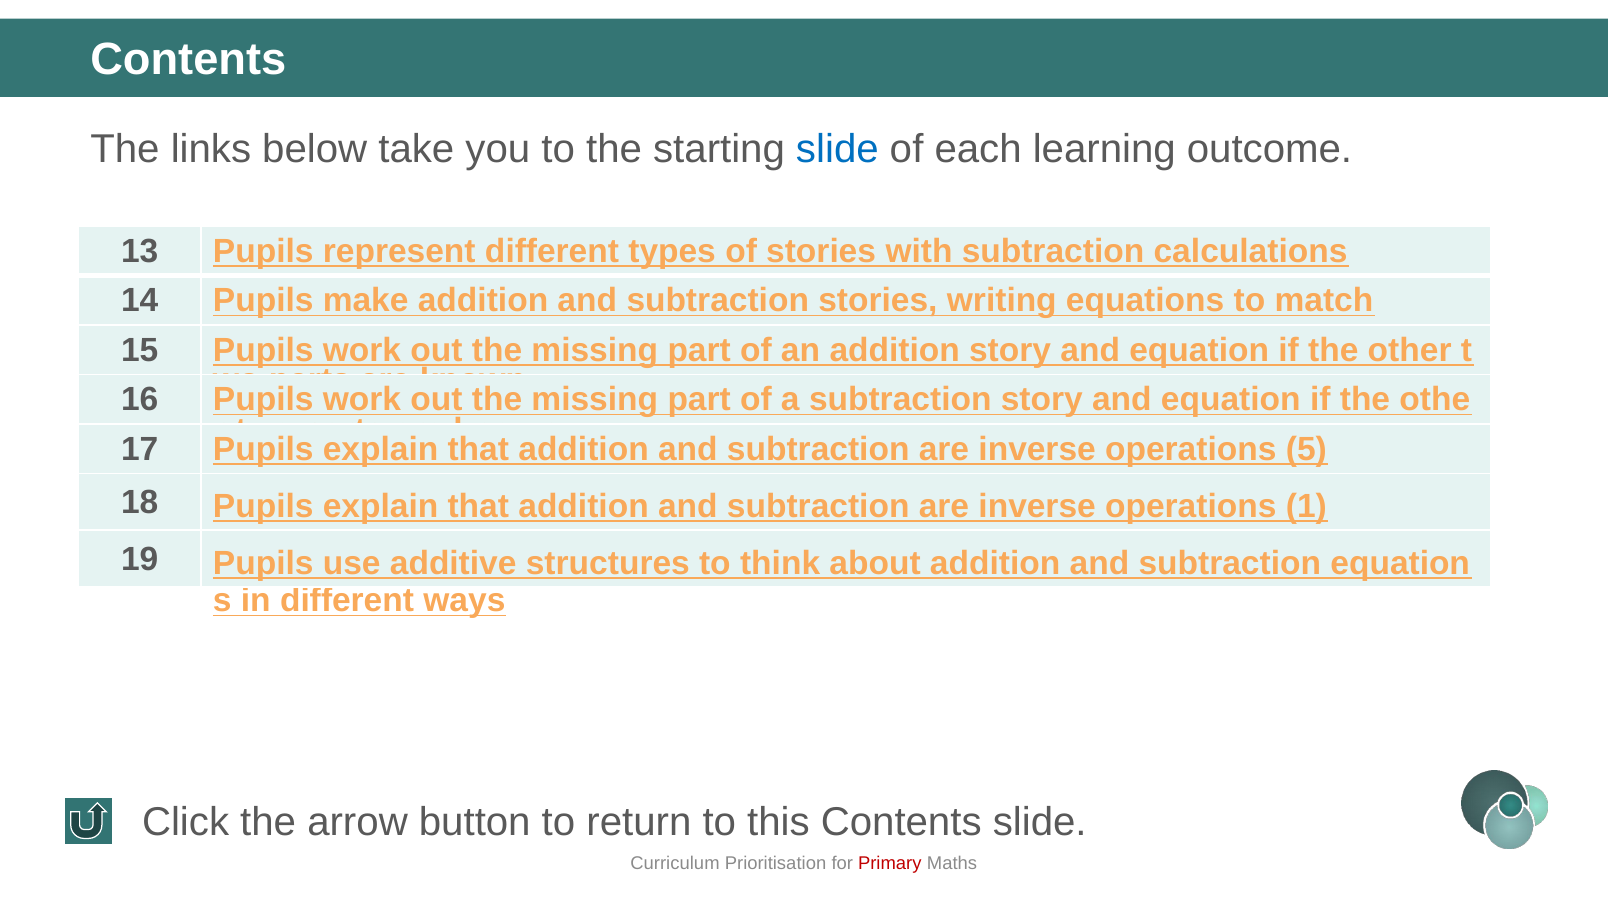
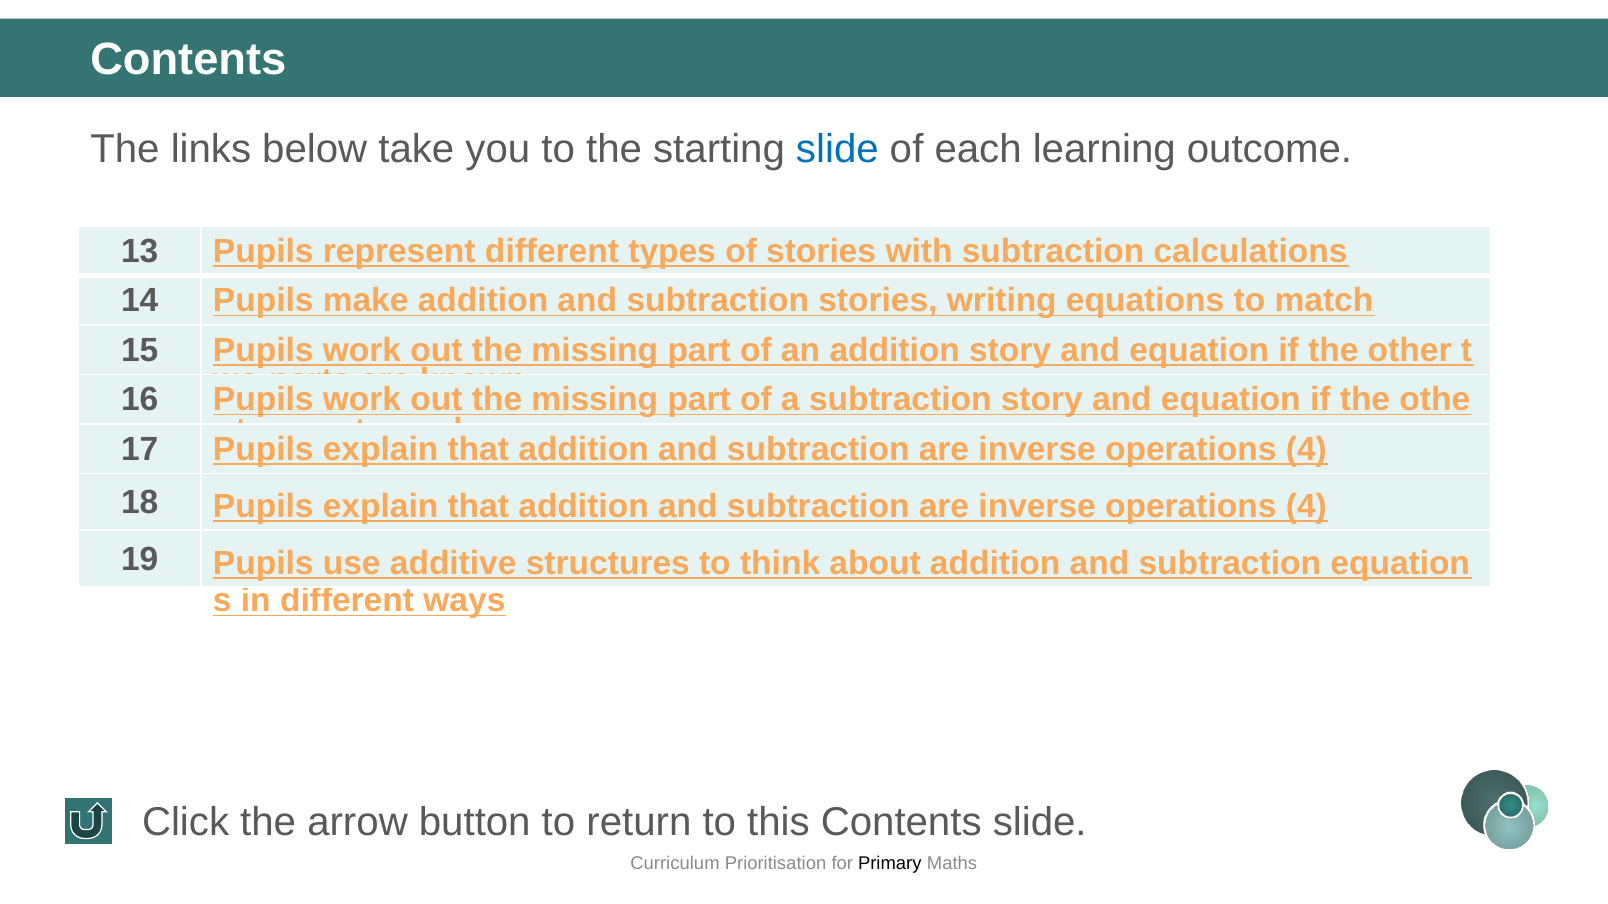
5: 5 -> 4 (1306, 449)
1: 1 -> 4 (1306, 506)
Primary colour: red -> black (890, 864)
